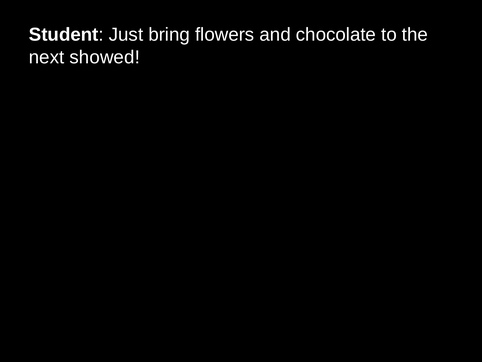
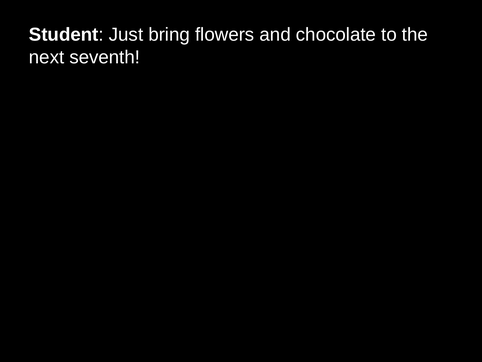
showed: showed -> seventh (105, 57)
